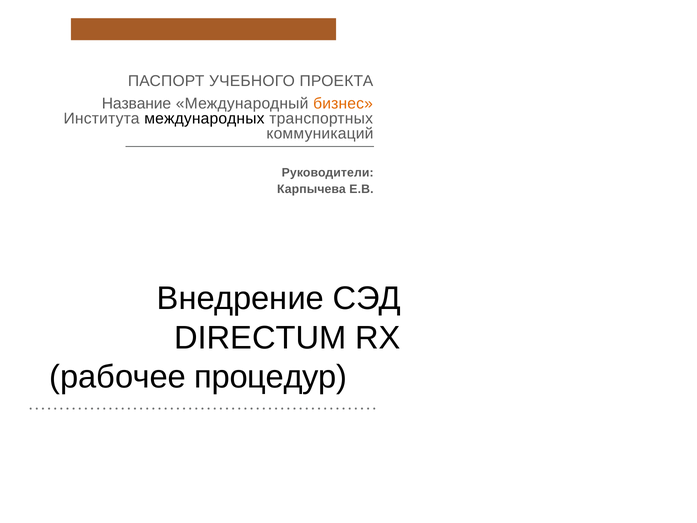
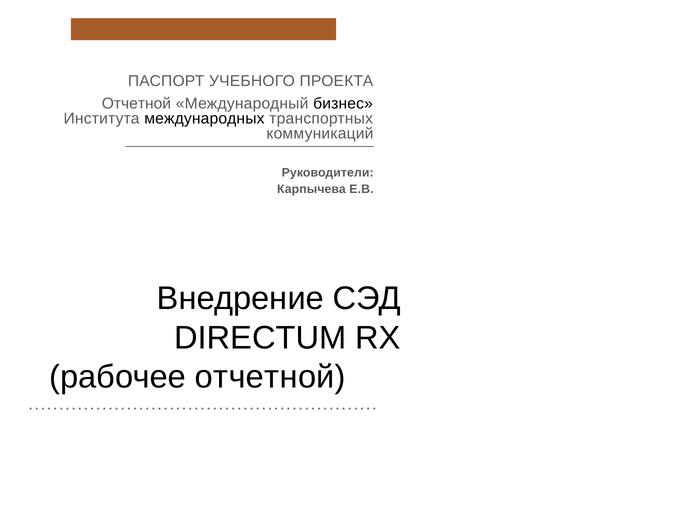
Название: Название -> Отчетной (136, 103)
бизнес colour: orange -> black (343, 103)
рабочее процедур: процедур -> отчетной (270, 377)
